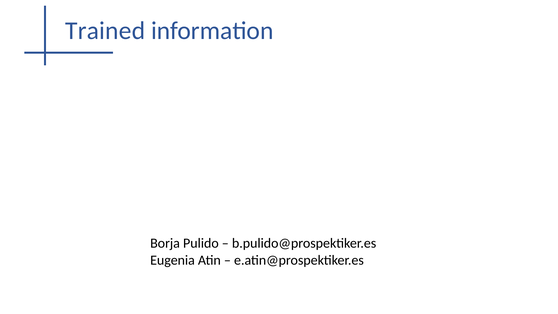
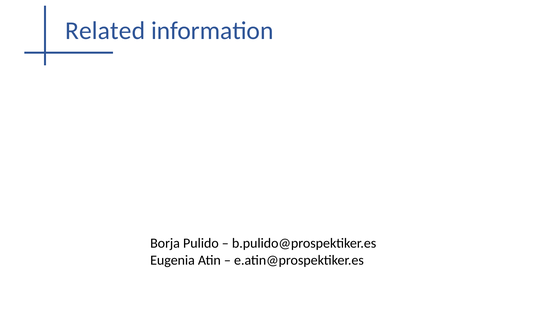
Trained: Trained -> Related (105, 31)
